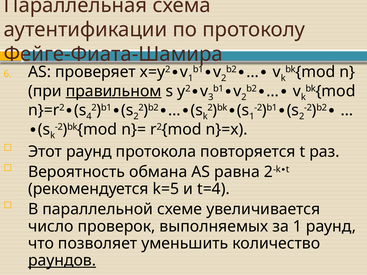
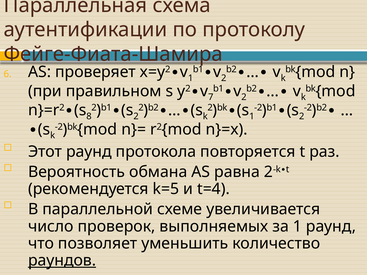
3: 3 -> 7 (211, 97)
правильном underline: present -> none (114, 91)
4: 4 -> 8 (89, 116)
